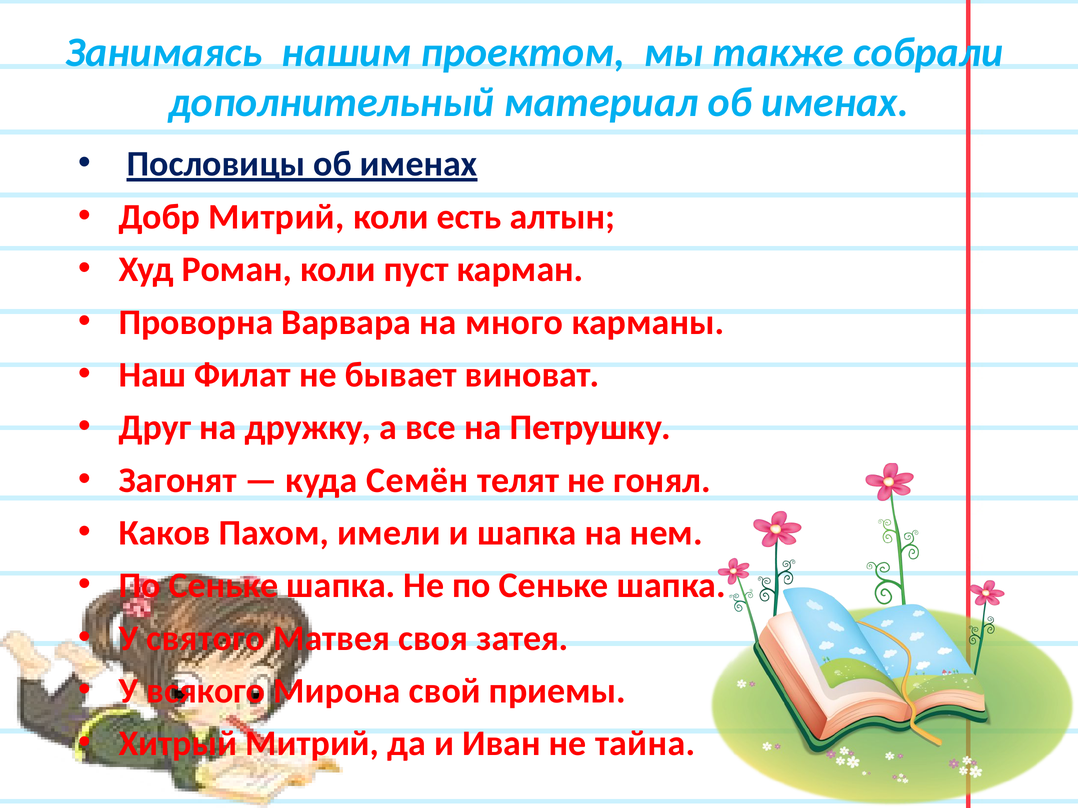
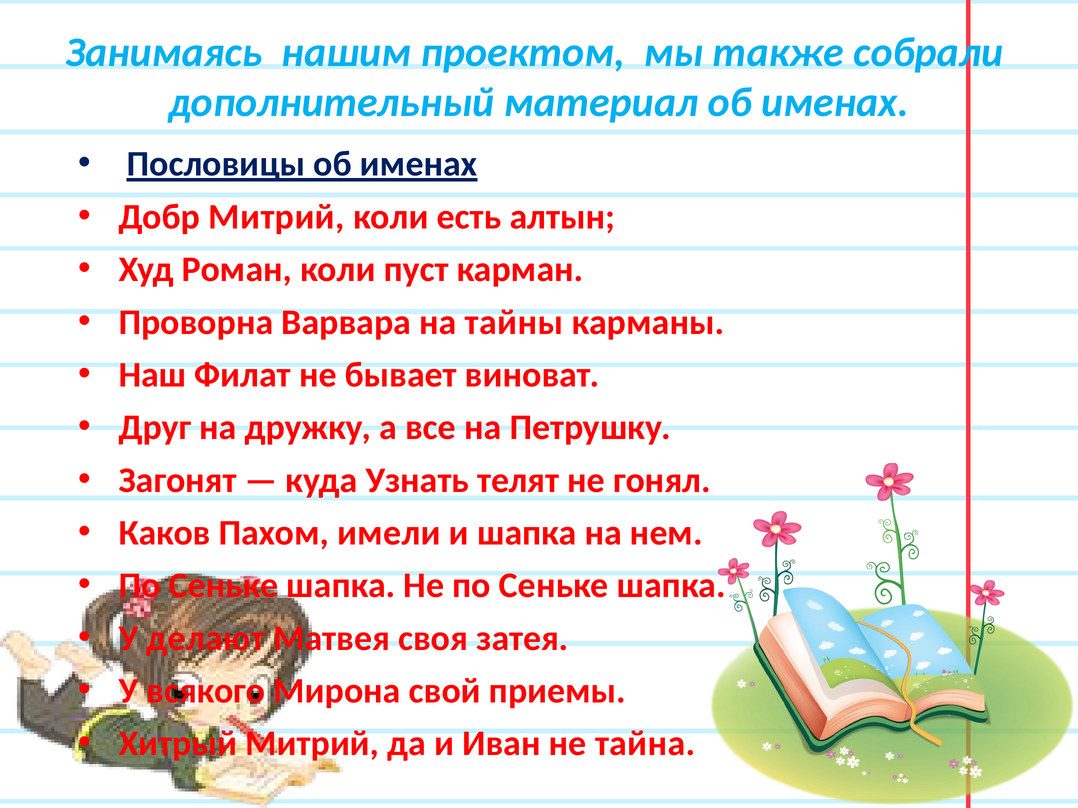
много: много -> тайны (514, 322)
Семён: Семён -> Узнать (417, 480)
святого: святого -> делают (206, 639)
